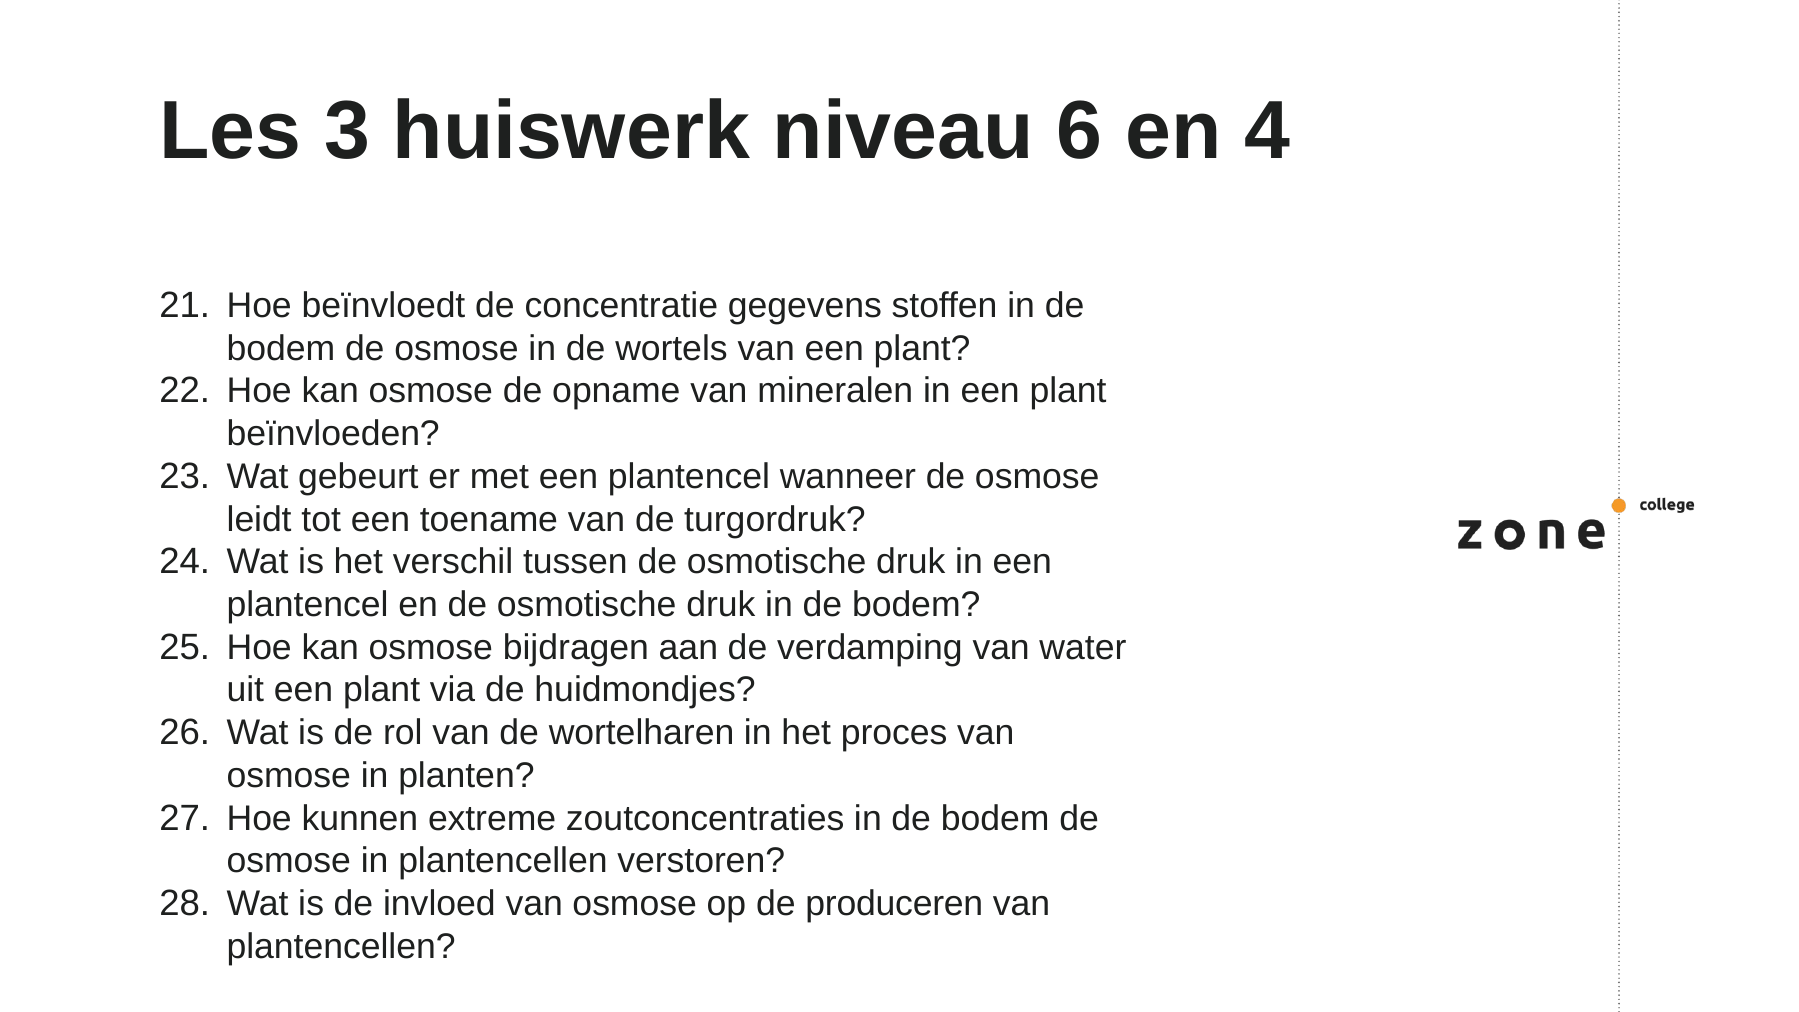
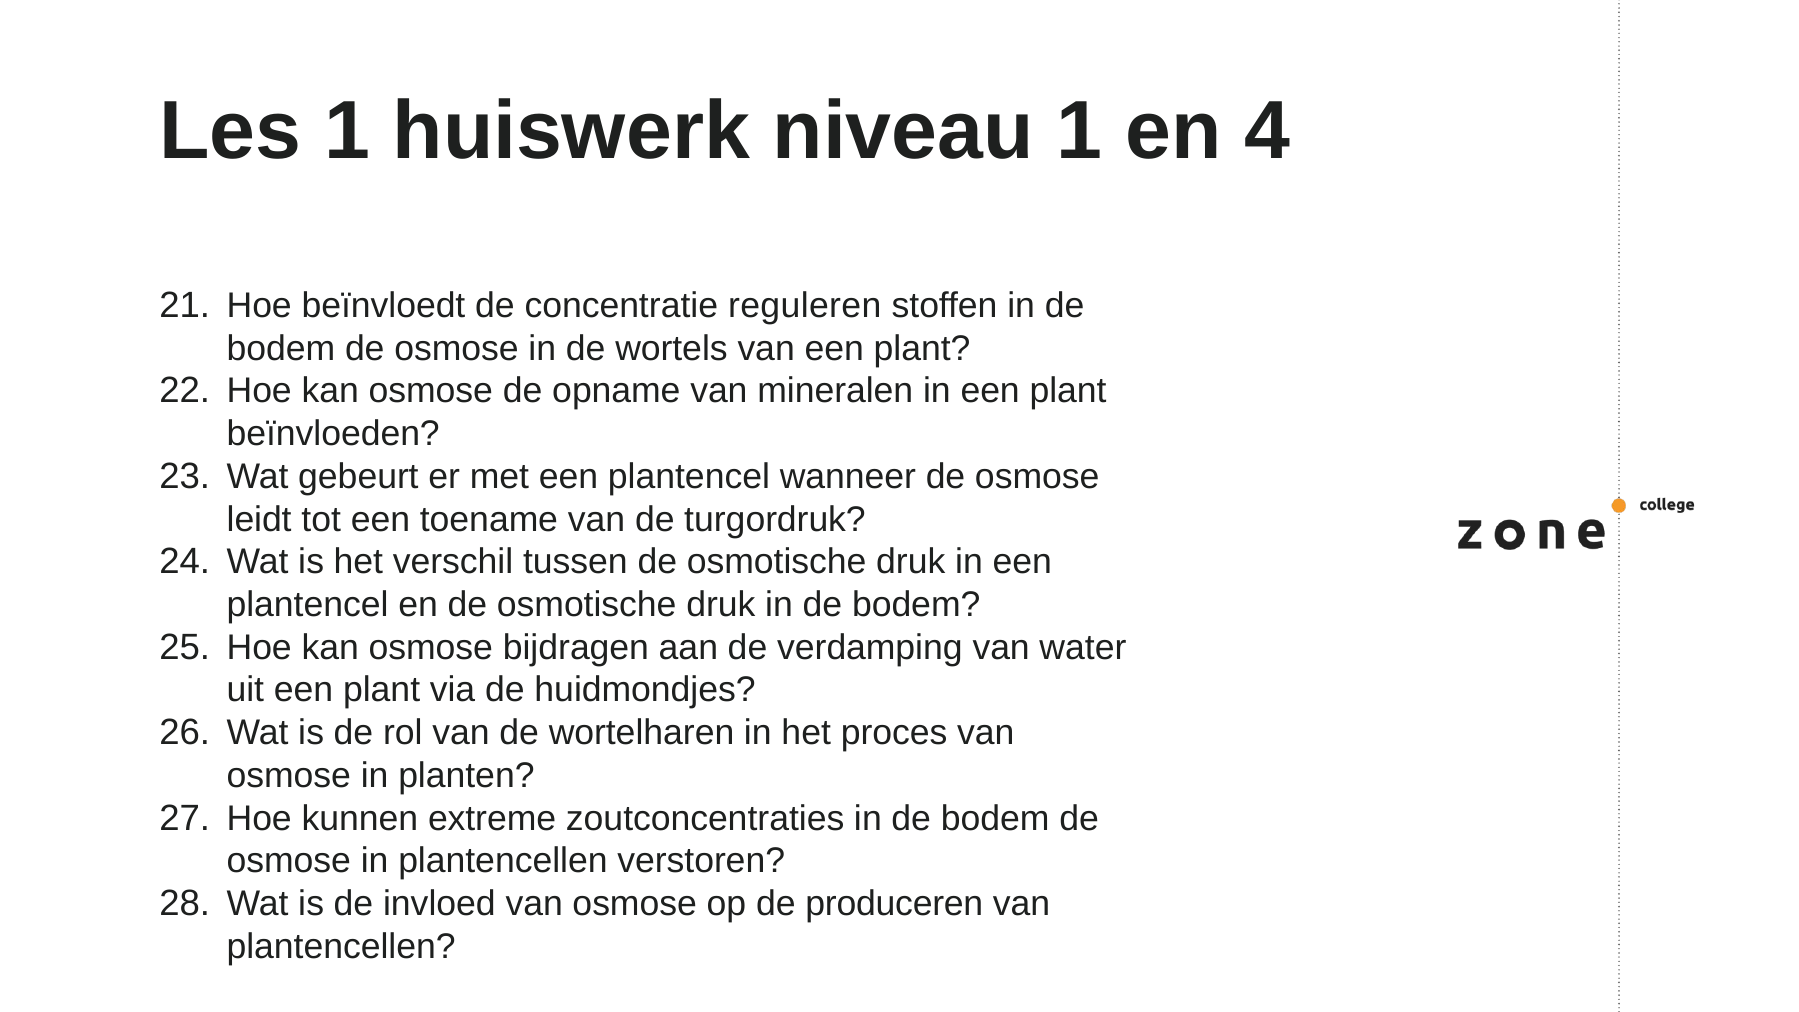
Les 3: 3 -> 1 (347, 131)
niveau 6: 6 -> 1 (1079, 131)
gegevens: gegevens -> reguleren (805, 306)
